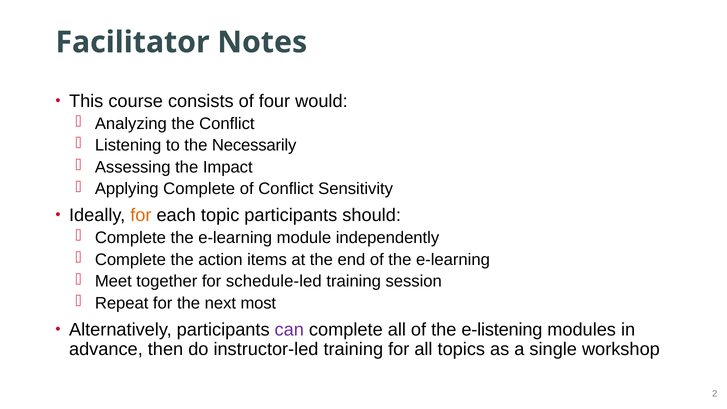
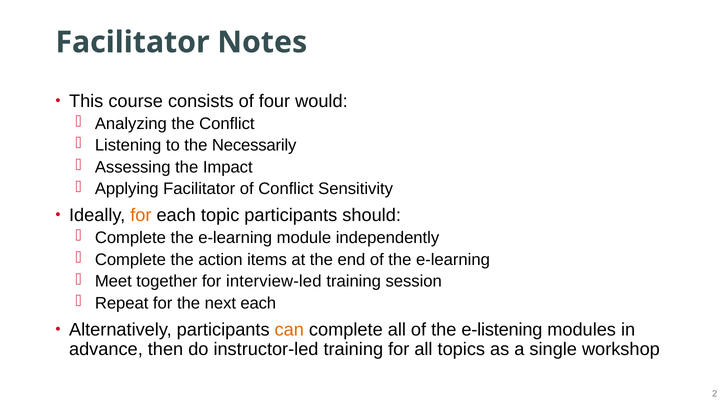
Applying Complete: Complete -> Facilitator (199, 189)
schedule-led: schedule-led -> interview-led (274, 281)
next most: most -> each (258, 303)
can colour: purple -> orange (289, 330)
